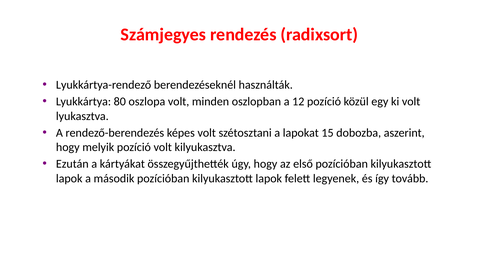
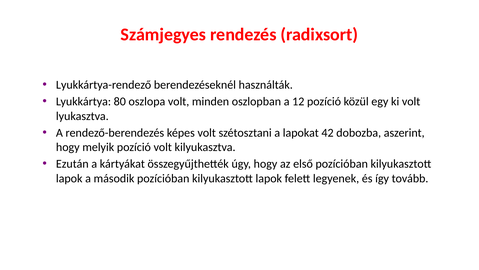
15: 15 -> 42 (328, 133)
